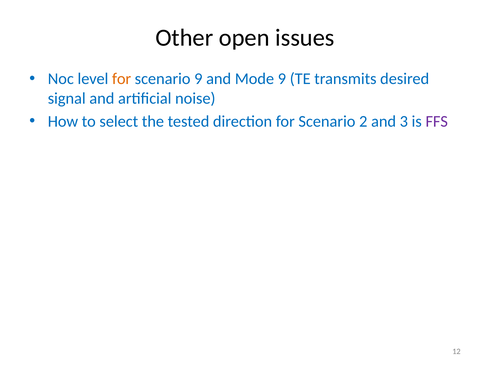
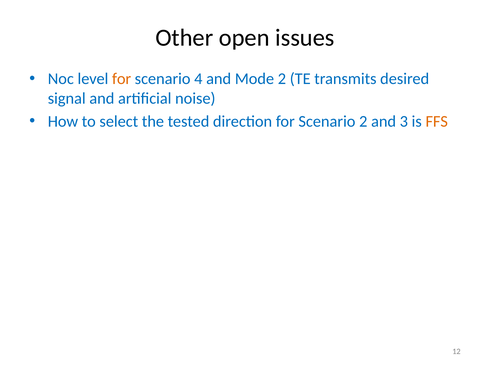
scenario 9: 9 -> 4 (198, 79)
Mode 9: 9 -> 2 (282, 79)
FFS colour: purple -> orange (437, 121)
